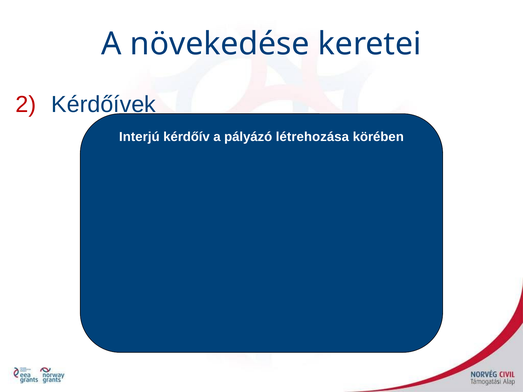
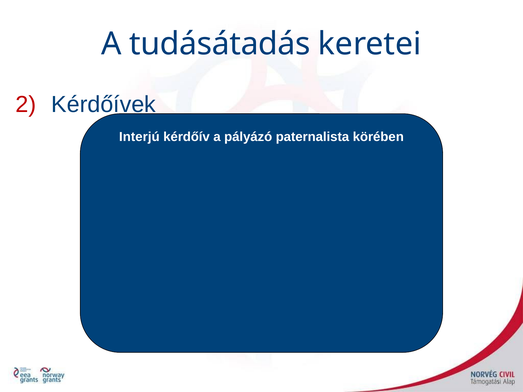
növekedése: növekedése -> tudásátadás (220, 44)
létrehozása: létrehozása -> paternalista (312, 137)
